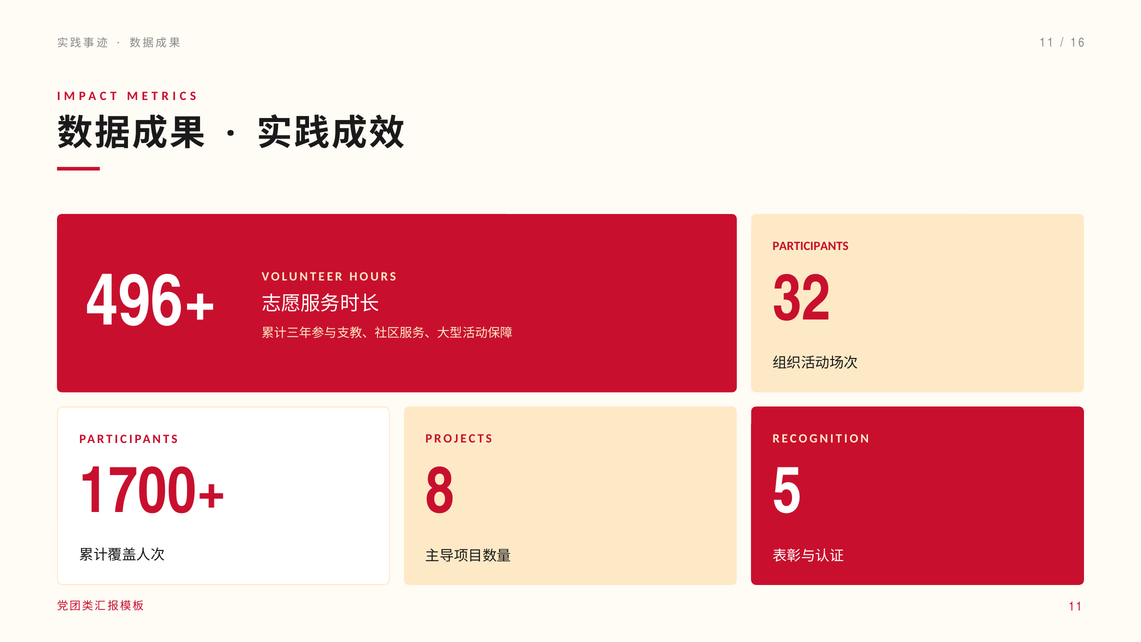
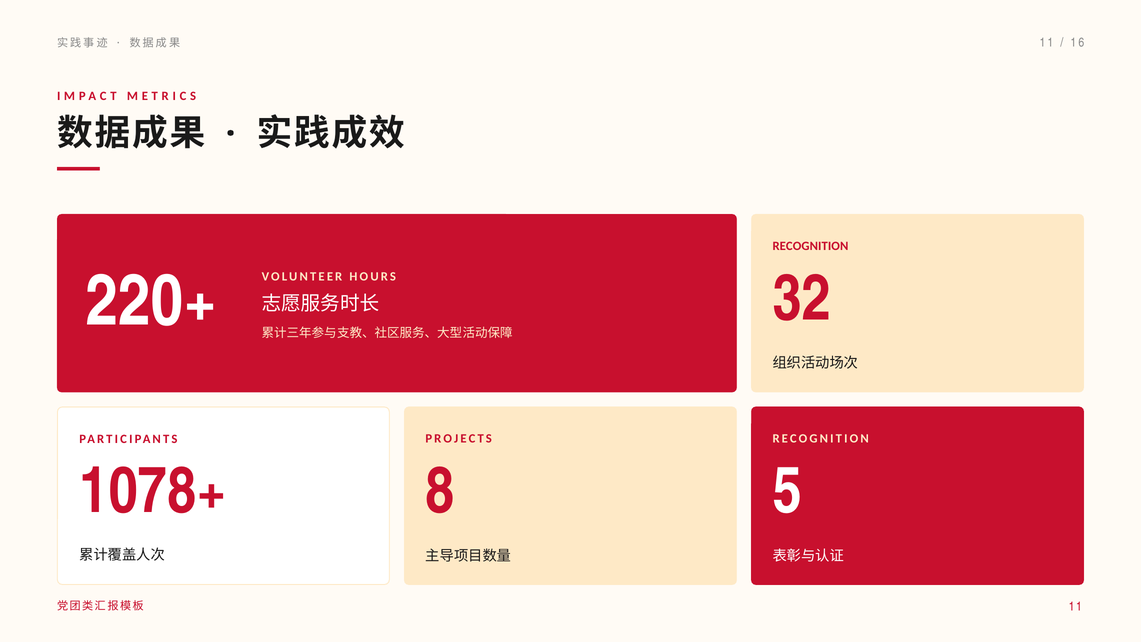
PARTICIPANTS: PARTICIPANTS -> RECOGNITION (810, 246)
496+: 496+ -> 220+ (151, 301)
1700+: 1700+ -> 1078+ (153, 491)
